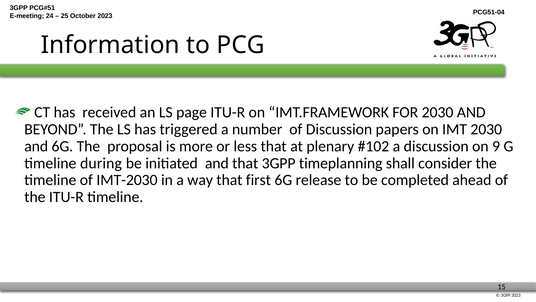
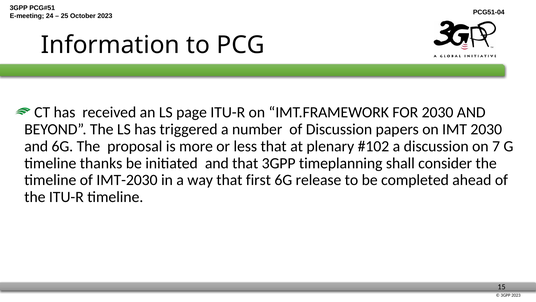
9: 9 -> 7 (496, 146)
during: during -> thanks (101, 163)
